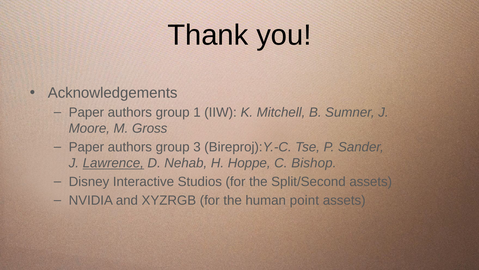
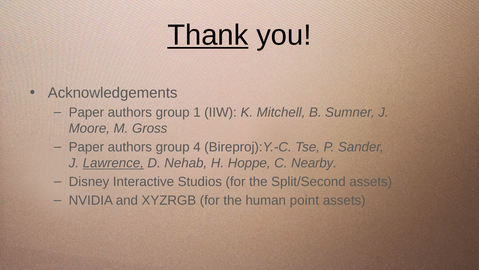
Thank underline: none -> present (208, 35)
3: 3 -> 4 (197, 147)
Bishop: Bishop -> Nearby (314, 163)
